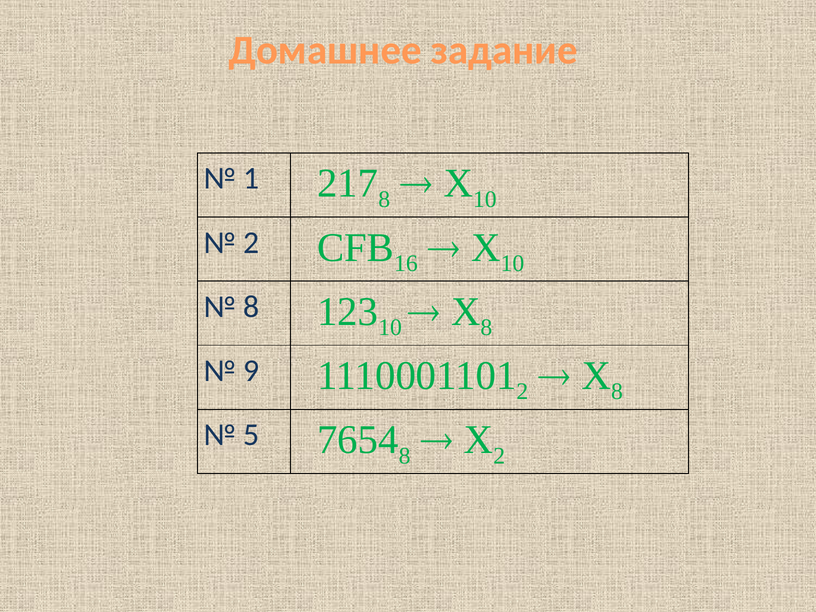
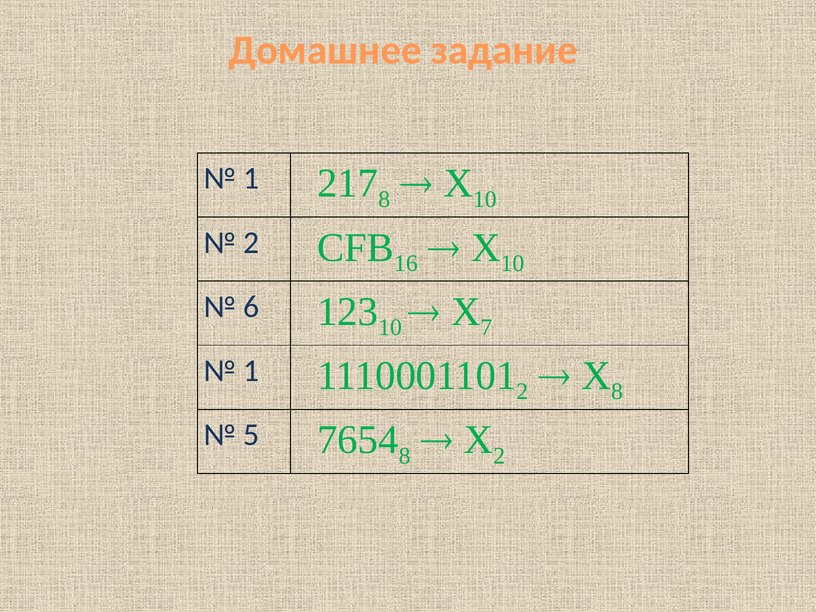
8: 8 -> 6 (251, 307)
8: 8 -> 7 (486, 328)
9: 9 -> 1 (251, 371)
